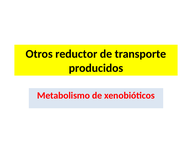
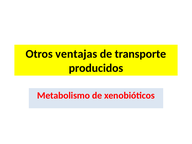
reductor: reductor -> ventajas (76, 54)
